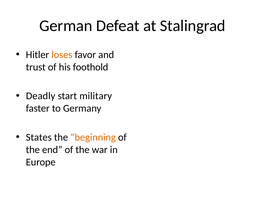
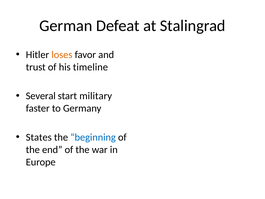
foothold: foothold -> timeline (90, 67)
Deadly: Deadly -> Several (41, 96)
beginning colour: orange -> blue (93, 137)
